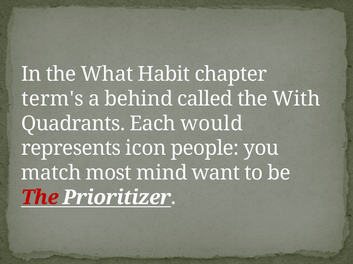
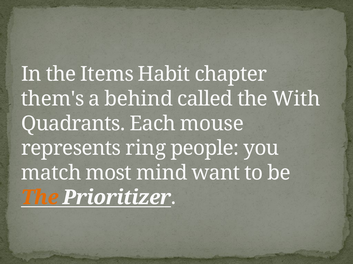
What: What -> Items (107, 74)
term's: term's -> them's (53, 99)
would: would -> mouse (212, 124)
icon: icon -> ring (146, 149)
The colour: red -> orange (40, 198)
